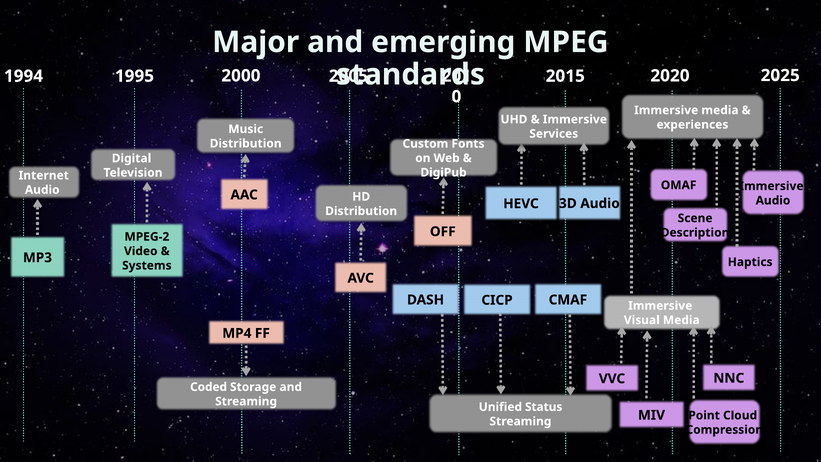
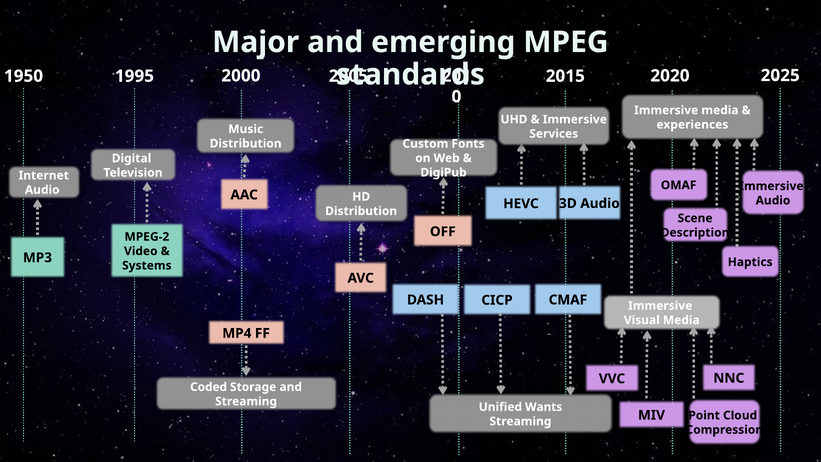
1994: 1994 -> 1950 (24, 76)
Status: Status -> Wants (544, 407)
